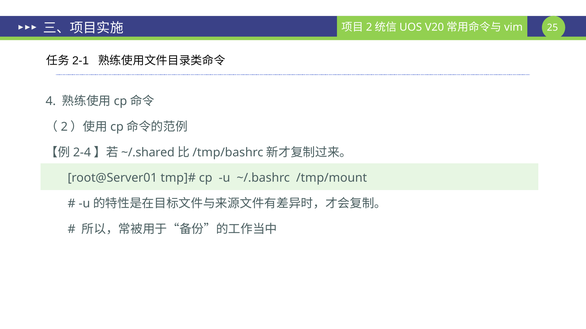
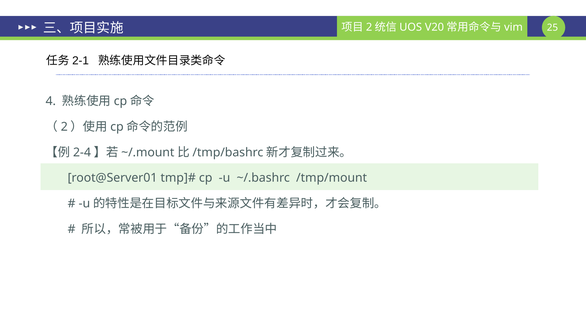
~/.shared: ~/.shared -> ~/.mount (148, 153)
